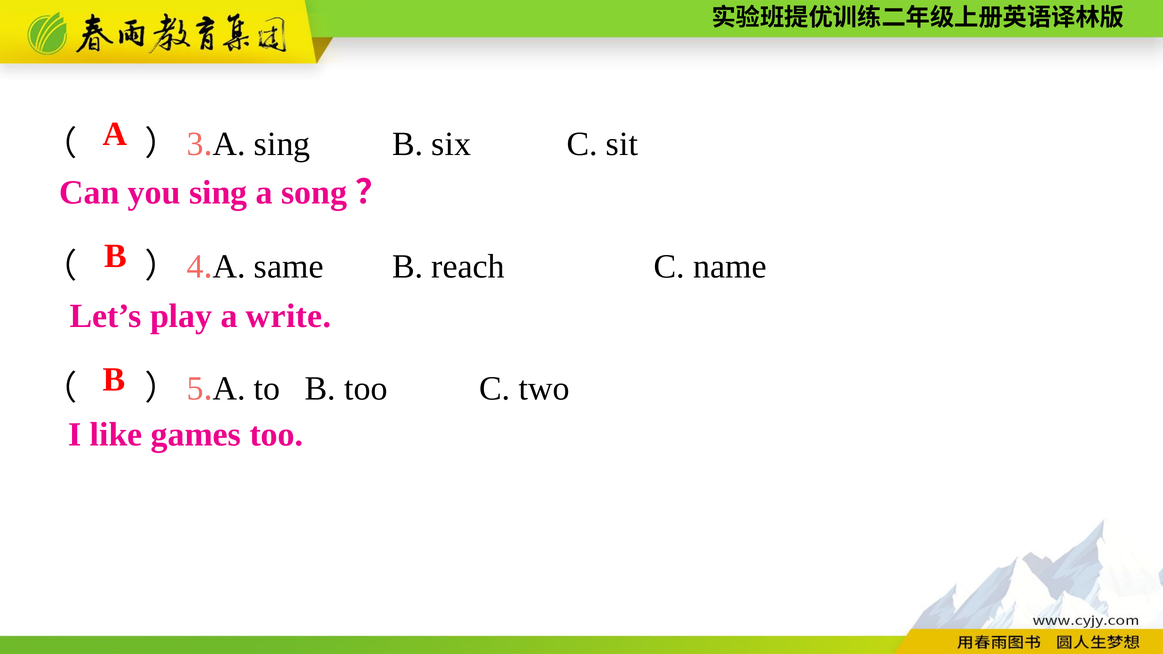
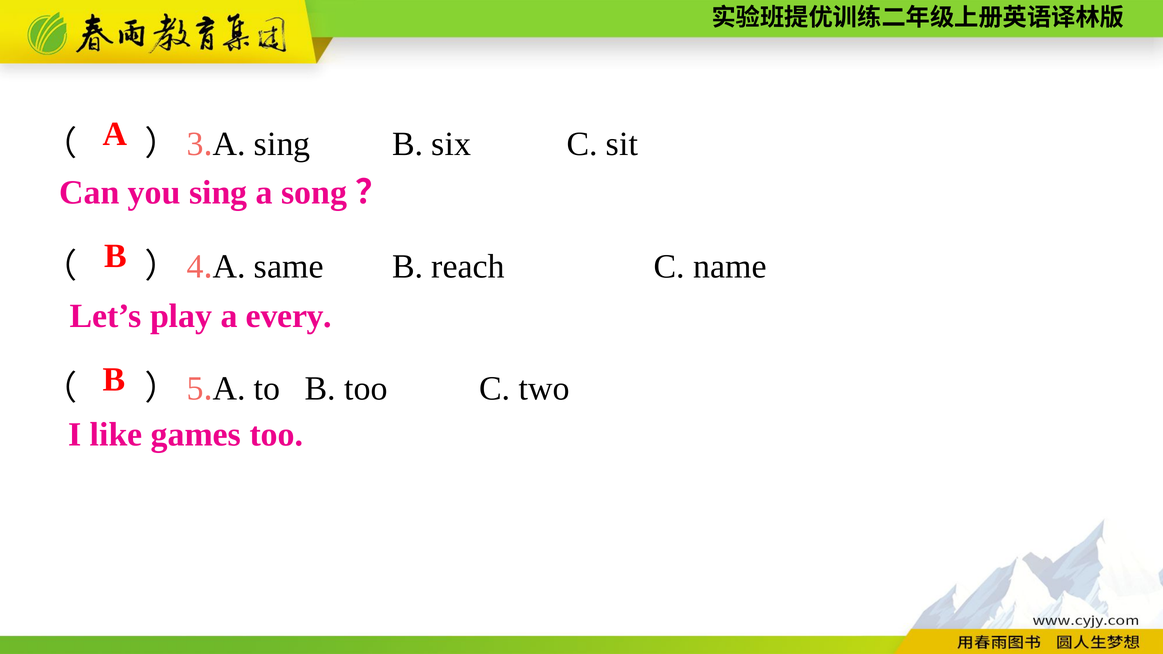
write: write -> every (289, 316)
